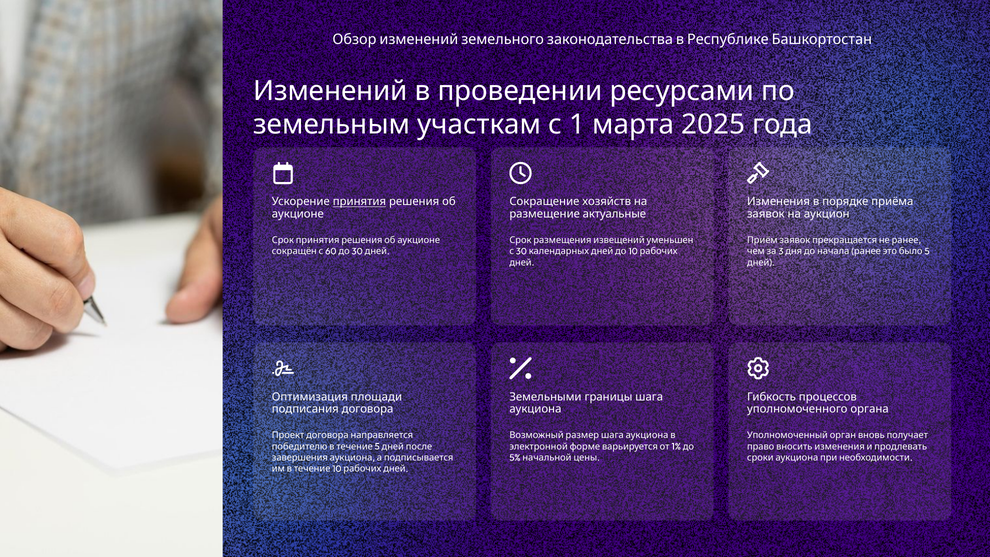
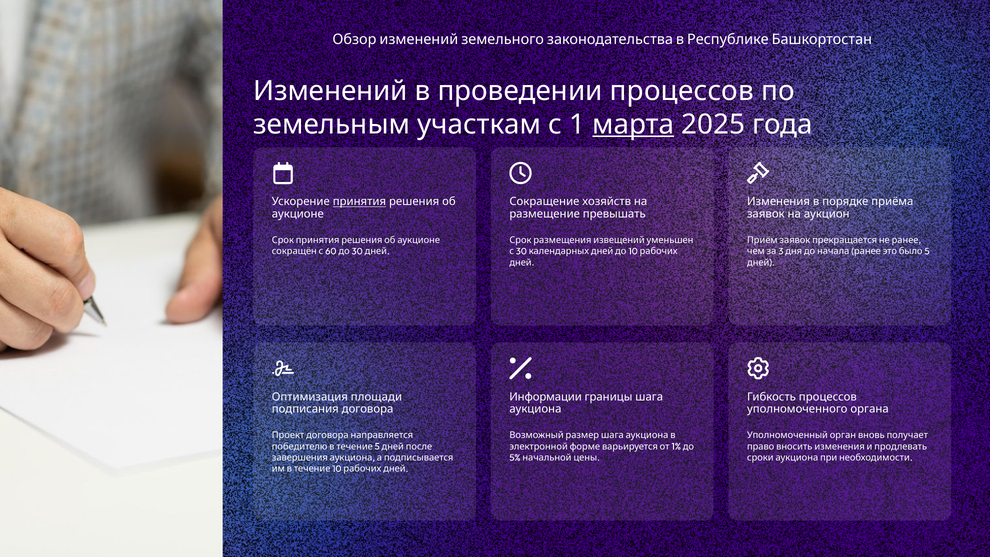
проведении ресурсами: ресурсами -> процессов (682, 91)
марта underline: none -> present (633, 124)
актуальные: актуальные -> превышать (614, 214)
Земельными: Земельными -> Информации (546, 397)
